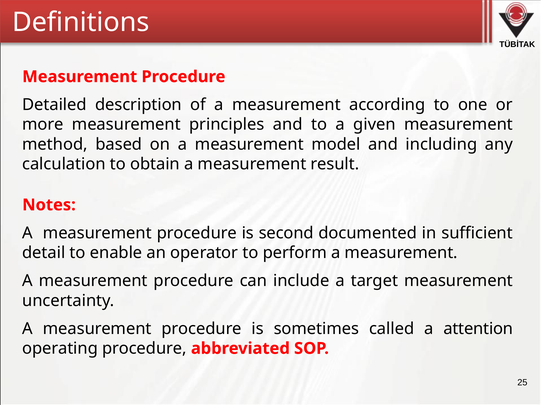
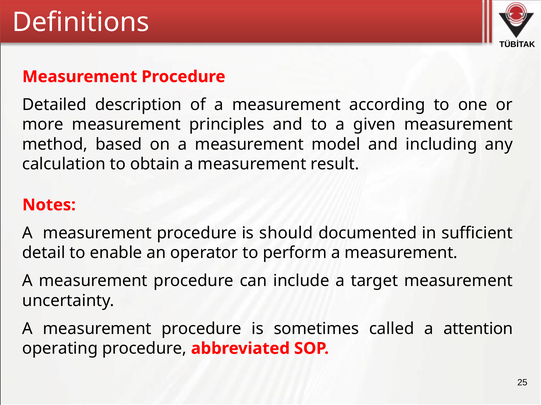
second: second -> should (286, 233)
